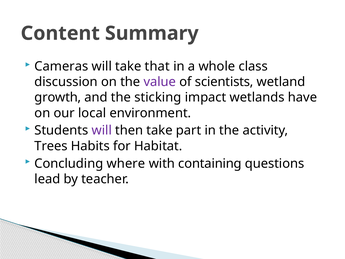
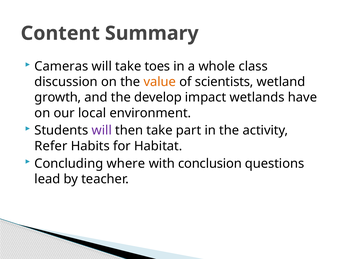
that: that -> toes (157, 66)
value colour: purple -> orange (160, 82)
sticking: sticking -> develop (158, 97)
Trees: Trees -> Refer (51, 146)
containing: containing -> conclusion (210, 163)
